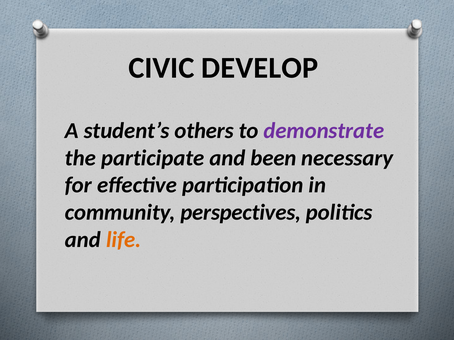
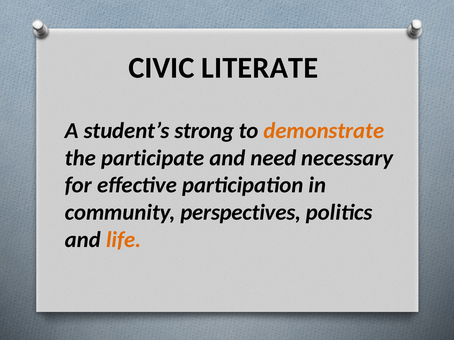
DEVELOP: DEVELOP -> LITERATE (260, 68)
others: others -> strong (204, 131)
demonstrate colour: purple -> orange (324, 131)
been: been -> need (273, 158)
